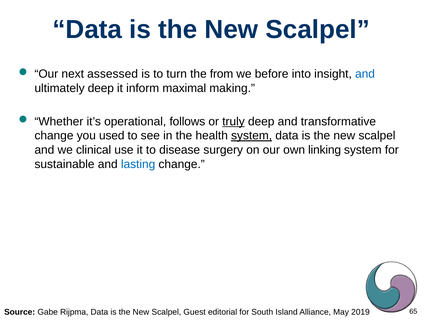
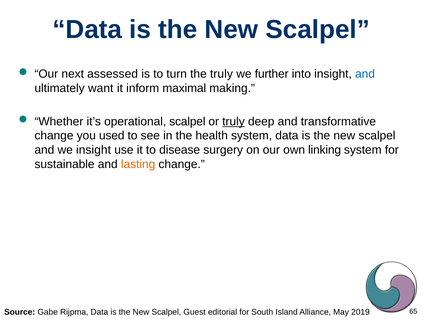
the from: from -> truly (221, 74)
before: before -> further (272, 74)
ultimately deep: deep -> want (101, 88)
operational follows: follows -> scalpel (187, 122)
system underline: present -> none (252, 136)
we clinical: clinical -> insight (94, 150)
lasting colour: blue -> orange (138, 164)
